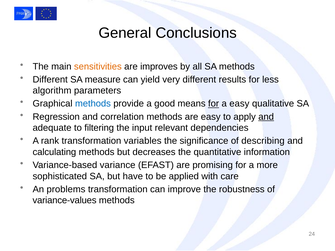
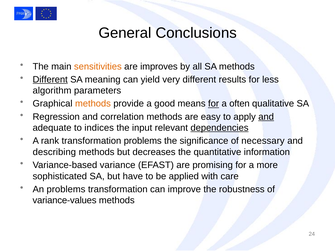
Different underline: none -> present (50, 80)
measure: measure -> meaning (103, 80)
methods colour: blue -> orange (93, 104)
a easy: easy -> often (239, 104)
filtering: filtering -> indices (99, 128)
dependencies underline: none -> present (220, 128)
transformation variables: variables -> problems (143, 141)
describing: describing -> necessary (263, 141)
calculating: calculating -> describing (54, 152)
